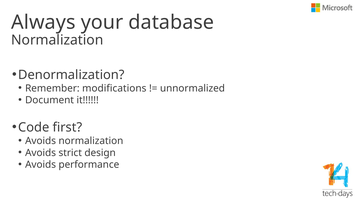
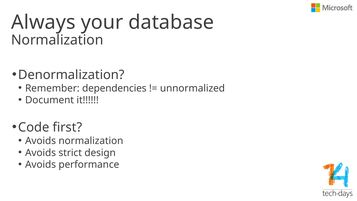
modifications: modifications -> dependencies (114, 88)
